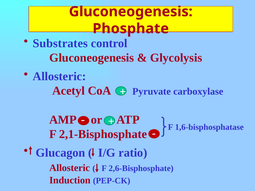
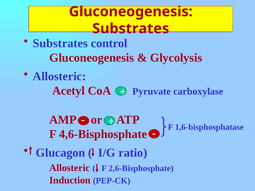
Phosphate: Phosphate -> Substrates (131, 29)
2,1-Bisphosphate: 2,1-Bisphosphate -> 4,6-Bisphosphate (103, 134)
